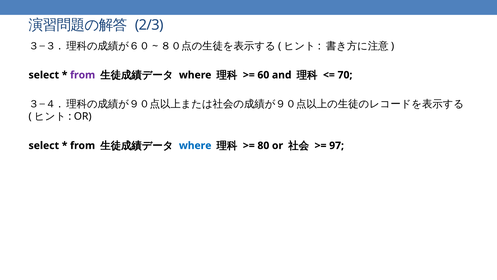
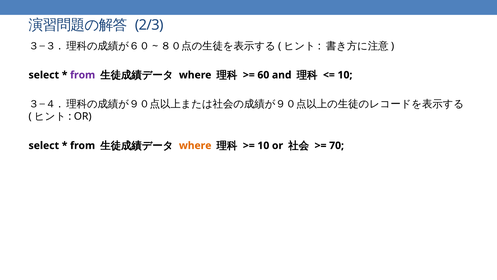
70: 70 -> 10 (345, 75)
where colour: blue -> orange (195, 145)
80: 80 -> 10 (263, 145)
97: 97 -> 70 (337, 145)
